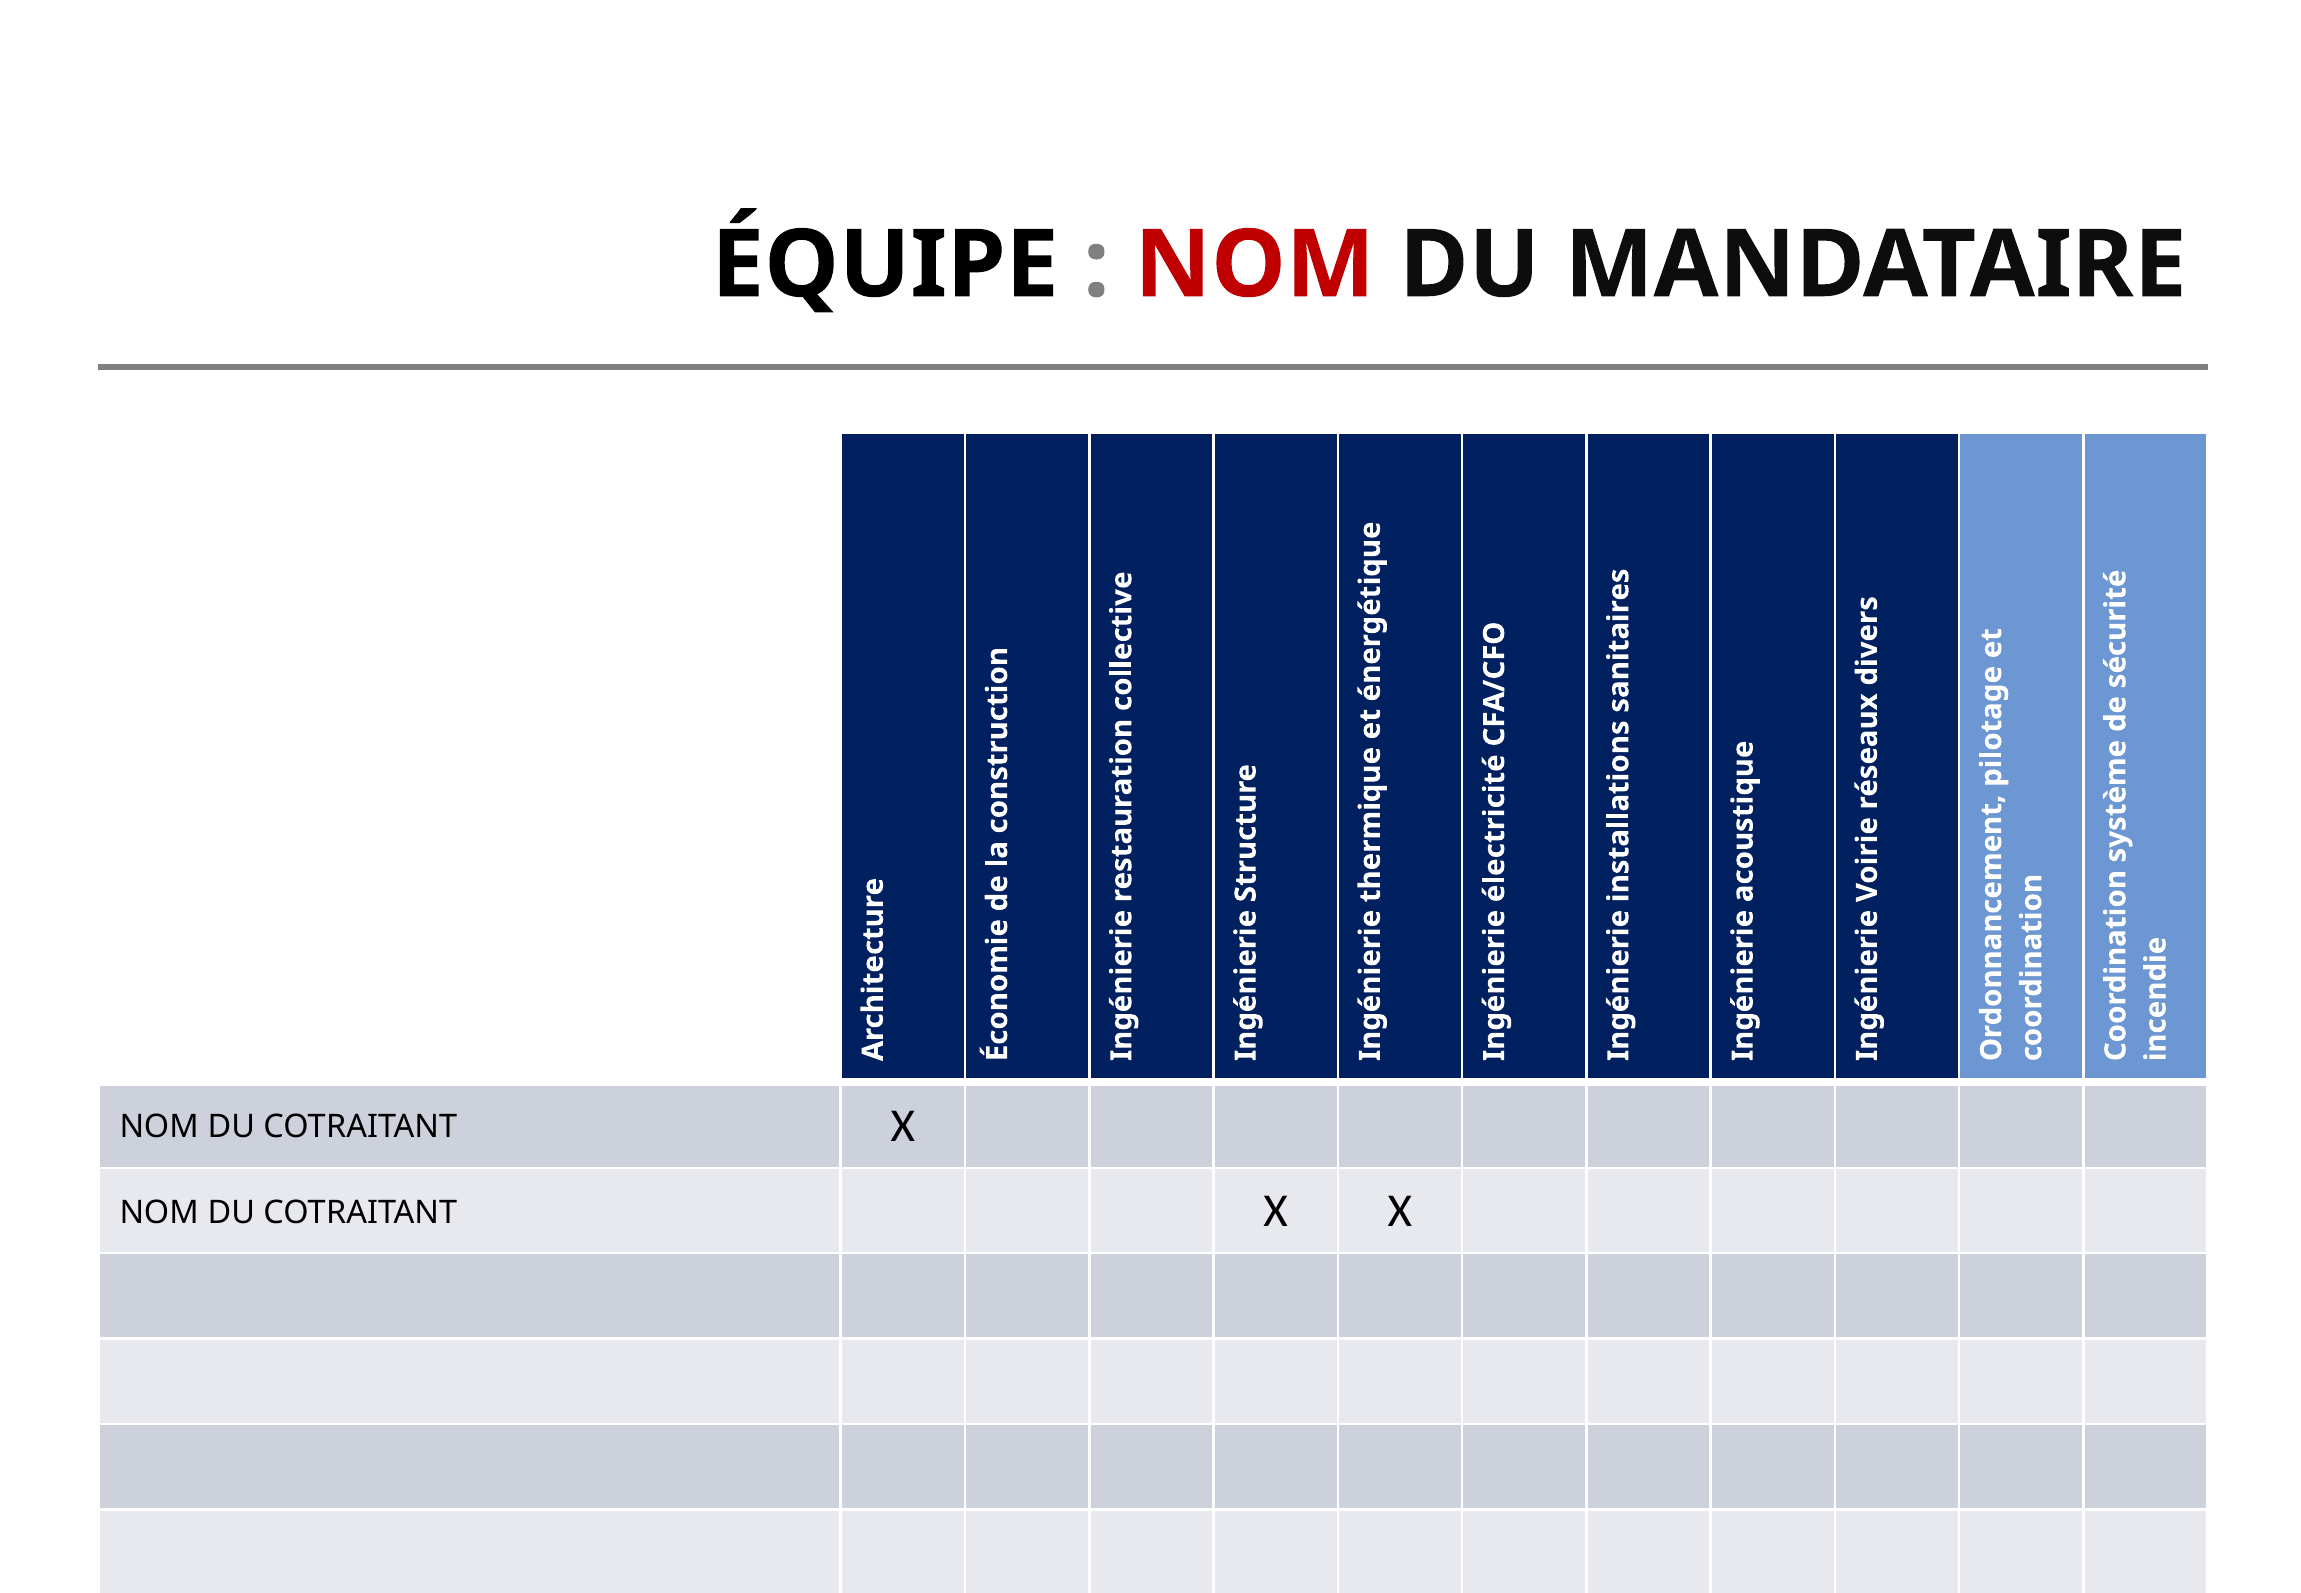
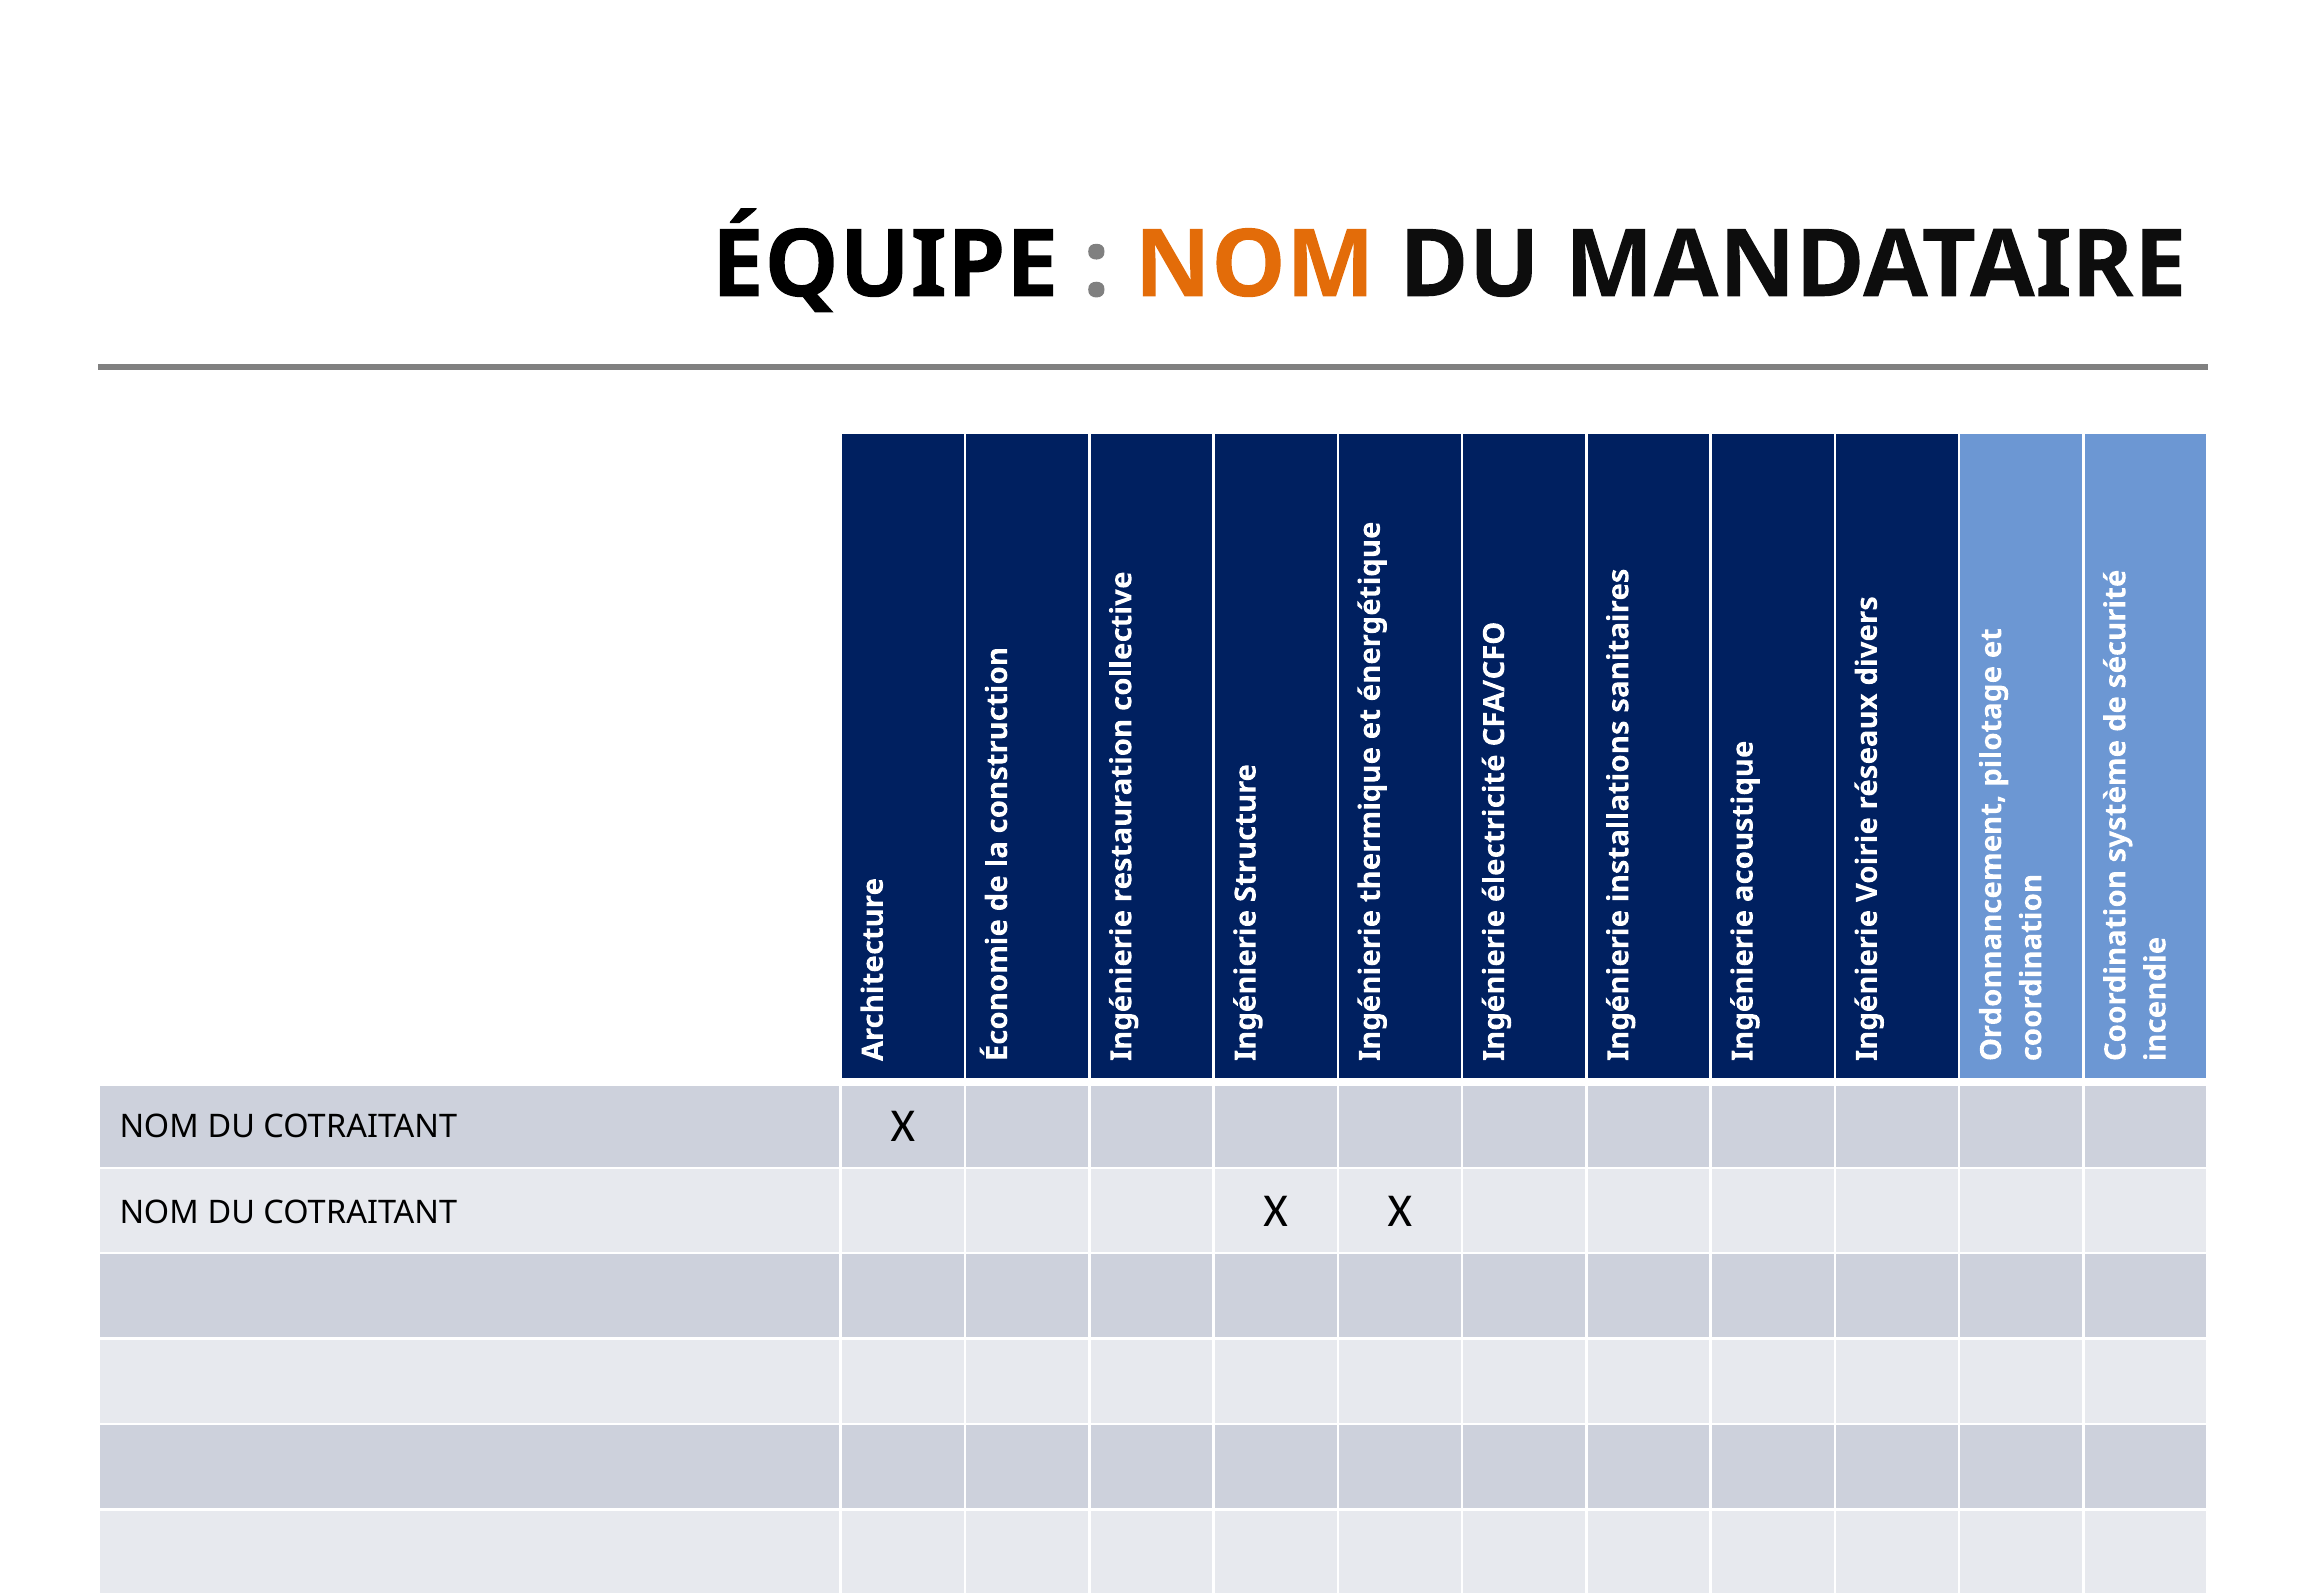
NOM colour: red -> orange (1255, 265)
